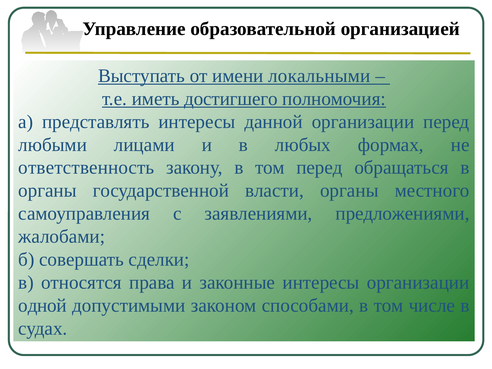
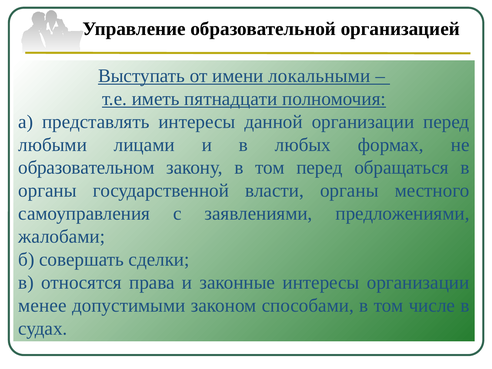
достигшего: достигшего -> пятнадцати (231, 99)
ответственность: ответственность -> образовательном (86, 168)
одной: одной -> менее (42, 306)
